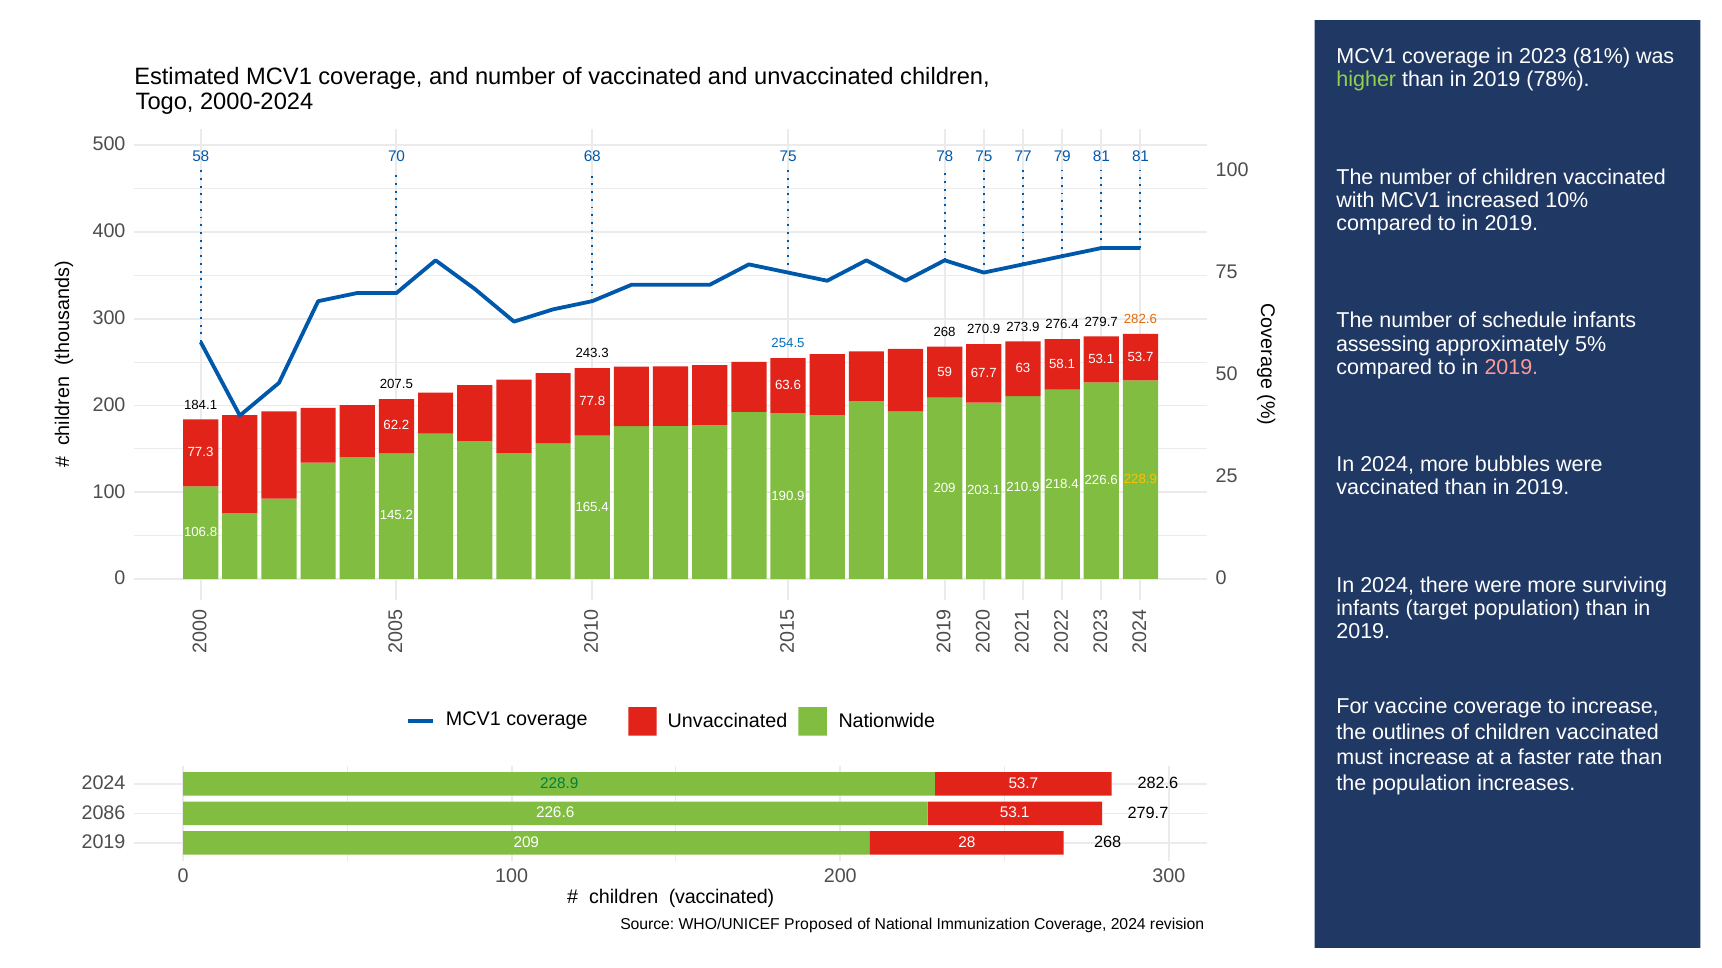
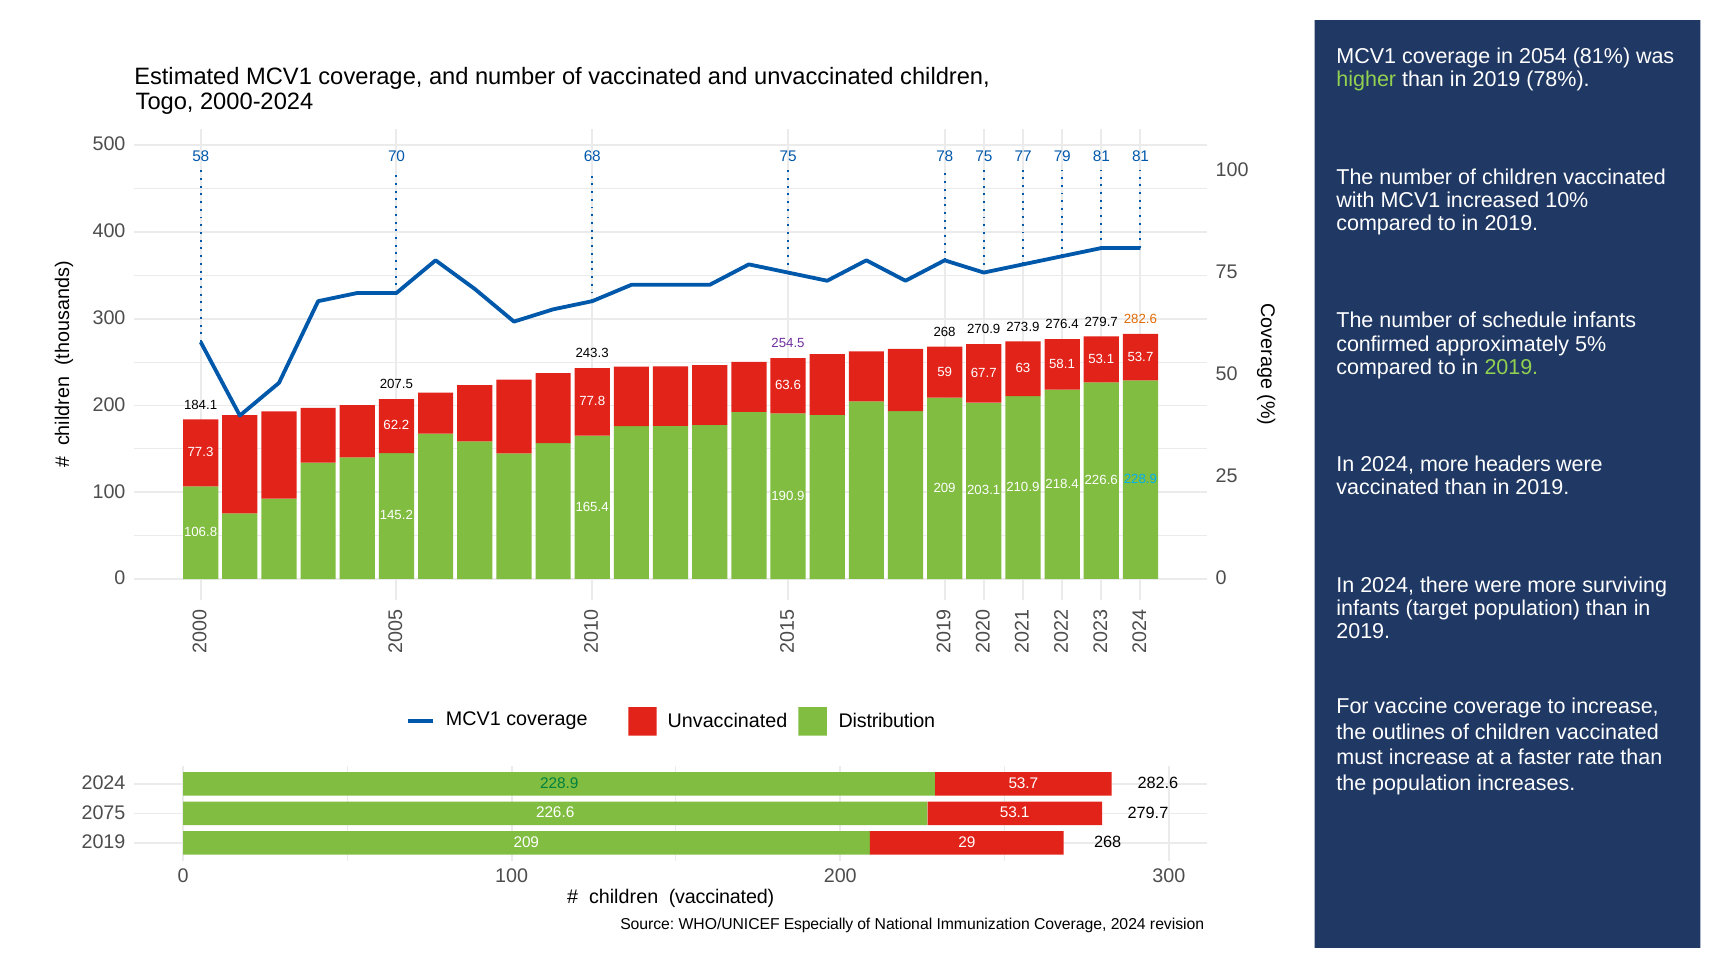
2023: 2023 -> 2054 (1543, 57)
assessing: assessing -> confirmed (1383, 344)
254.5 colour: blue -> purple (788, 344)
2019 colour: pink -> light green (1511, 367)
bubbles: bubbles -> headers (1513, 465)
228.9 colour: yellow -> light blue (1140, 480)
Nationwide: Nationwide -> Distribution (887, 721)
2086: 2086 -> 2075 (103, 813)
28: 28 -> 29 (967, 843)
Proposed: Proposed -> Especially (819, 925)
